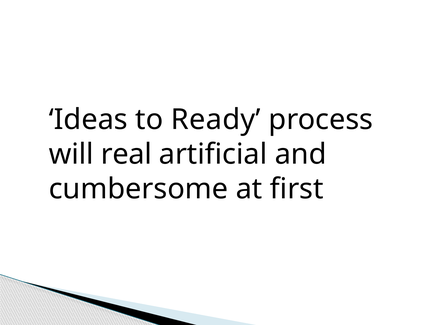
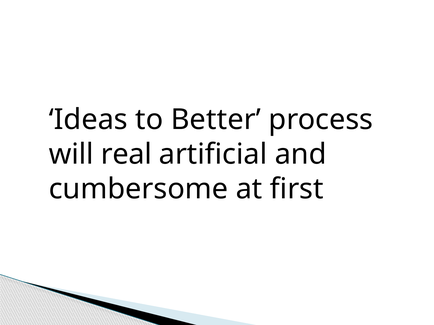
Ready: Ready -> Better (216, 120)
